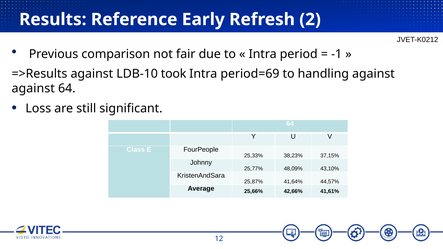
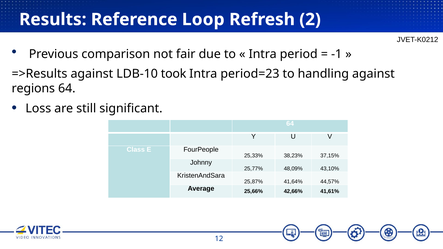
Early: Early -> Loop (203, 19)
period=69: period=69 -> period=23 (250, 74)
against: against -> regions (33, 89)
